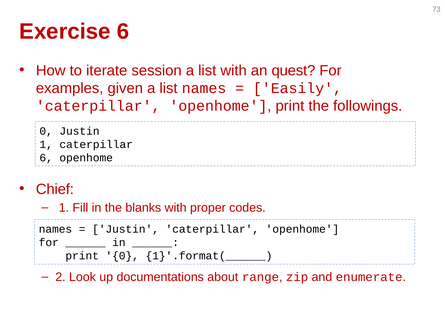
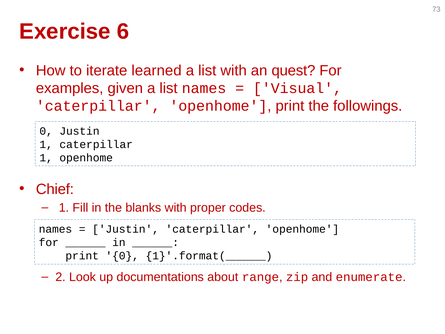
session: session -> learned (157, 70)
Easily: Easily -> Visual (298, 88)
6: 6 -> 1 (46, 158)
